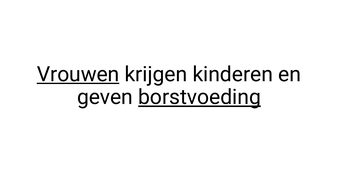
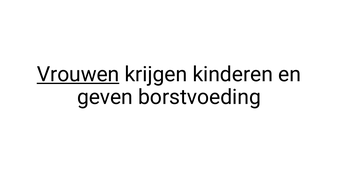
borstvoeding underline: present -> none (200, 97)
